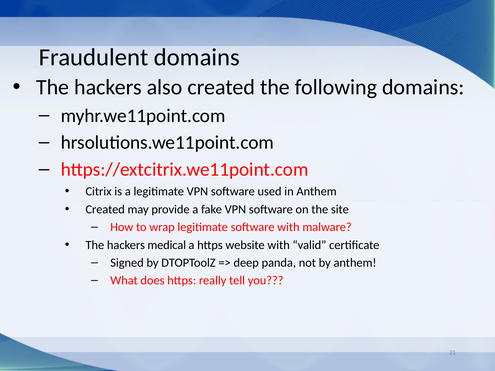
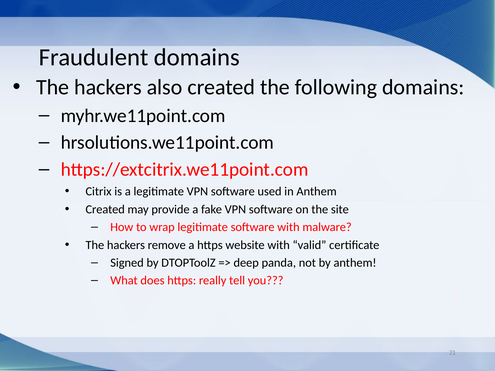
medical: medical -> remove (167, 245)
